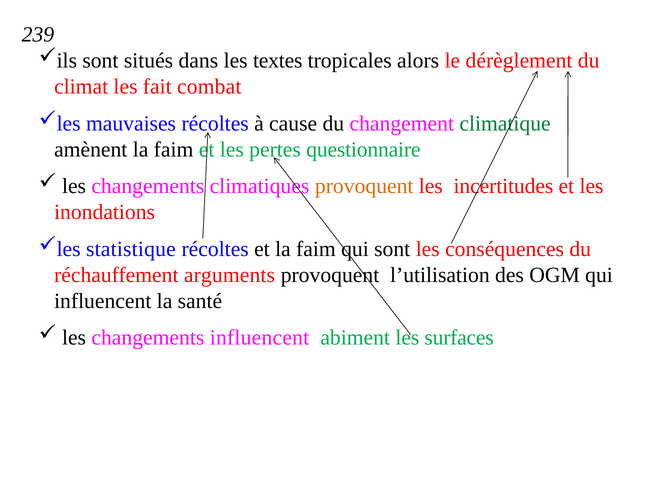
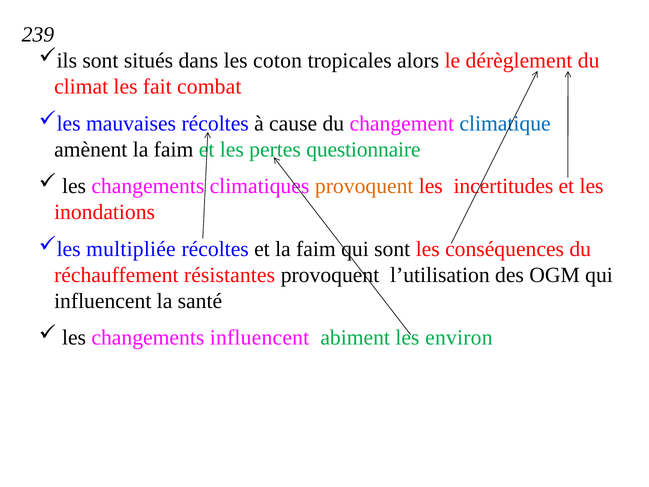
textes: textes -> coton (278, 61)
climatique colour: green -> blue (505, 123)
statistique: statistique -> multipliée (131, 249)
arguments: arguments -> résistantes (230, 275)
surfaces: surfaces -> environ (459, 338)
